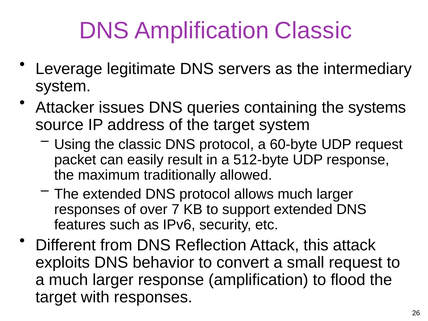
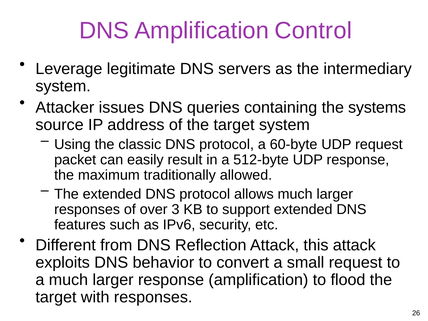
Amplification Classic: Classic -> Control (313, 31)
7: 7 -> 3 (176, 209)
